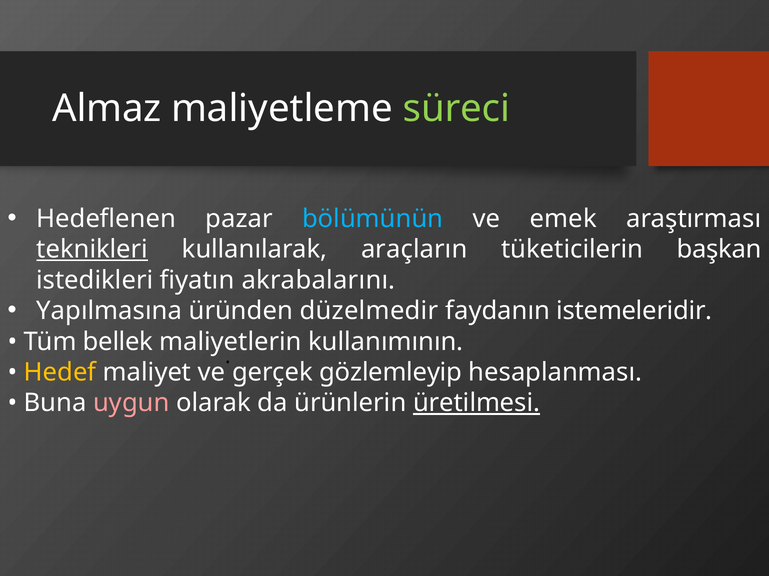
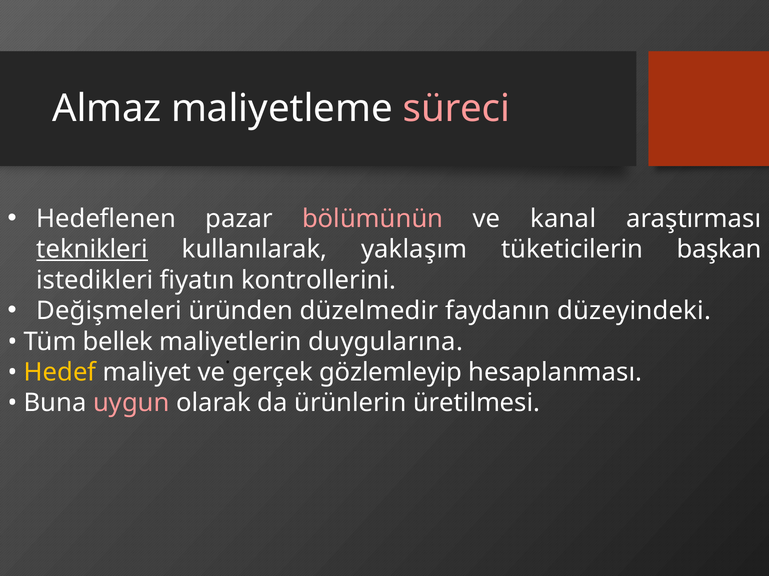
süreci colour: light green -> pink (456, 109)
bölümünün colour: light blue -> pink (373, 219)
emek: emek -> kanal (563, 219)
araçların: araçların -> yaklaşım (414, 250)
akrabalarını: akrabalarını -> kontrollerini (319, 280)
Yapılmasına: Yapılmasına -> Değişmeleri (109, 311)
istemeleridir: istemeleridir -> düzeyindeki (634, 311)
kullanımının: kullanımının -> duygularına (386, 342)
üretilmesi underline: present -> none (477, 404)
